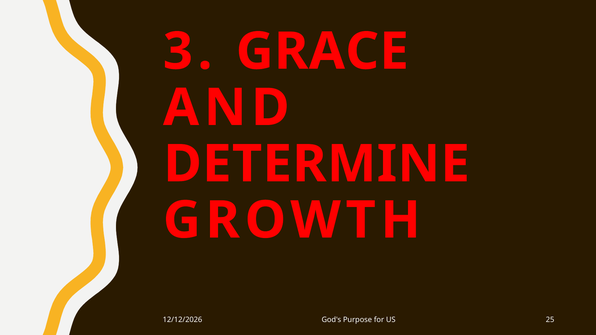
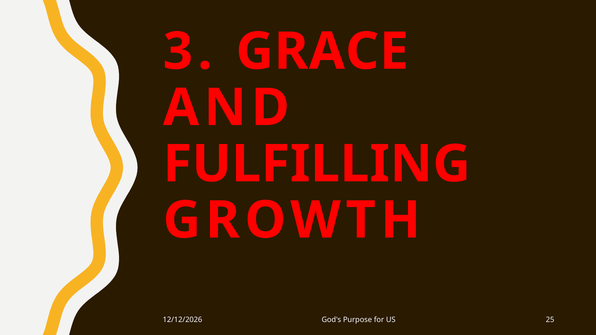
DETERMINE: DETERMINE -> FULFILLING (317, 164)
